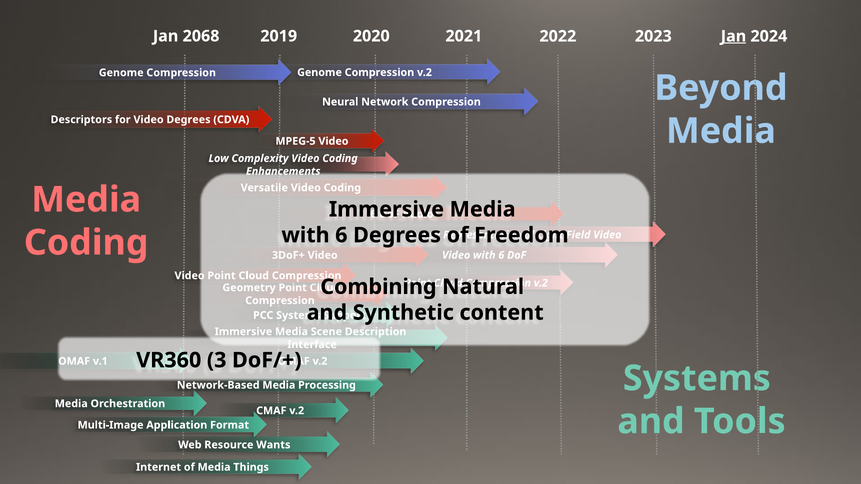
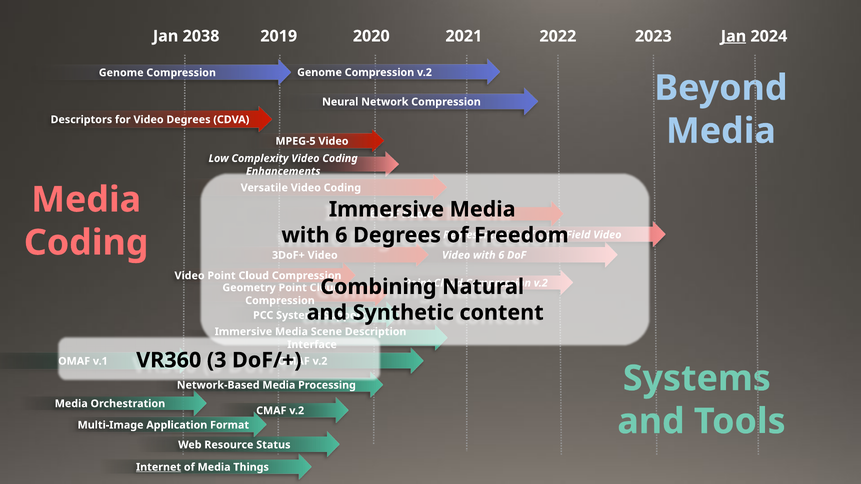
2068: 2068 -> 2038 (201, 36)
Wants: Wants -> Status (273, 445)
Internet underline: none -> present (159, 467)
